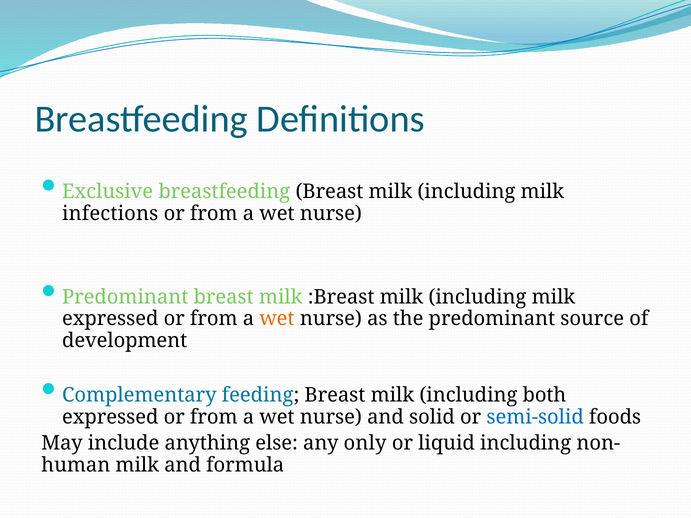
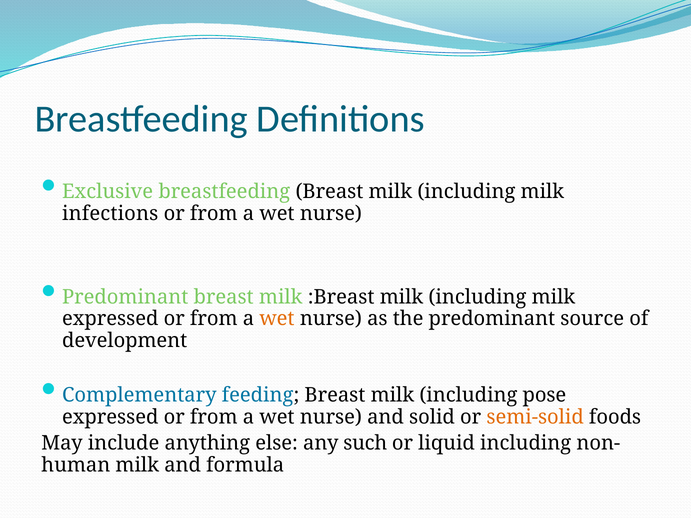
both: both -> pose (544, 395)
semi-solid colour: blue -> orange (535, 417)
only: only -> such (365, 443)
